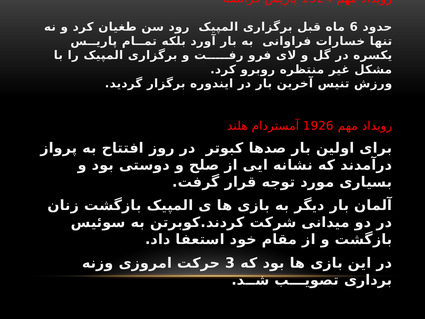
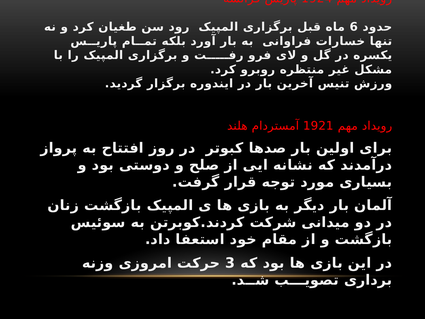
1926: 1926 -> 1921 (318, 126)
